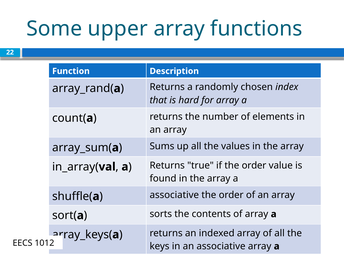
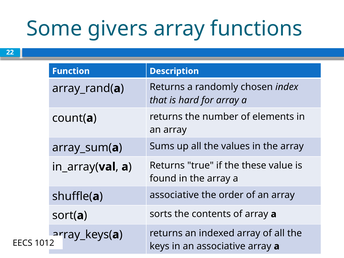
upper: upper -> givers (118, 29)
if the order: order -> these (254, 165)
